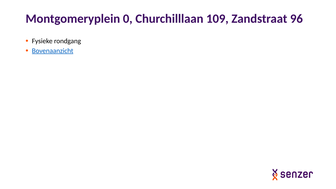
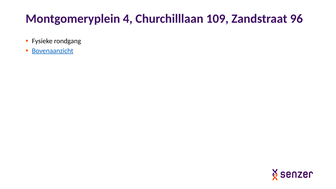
0: 0 -> 4 (128, 19)
